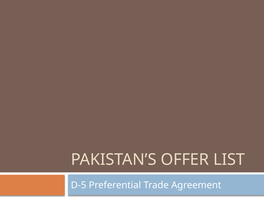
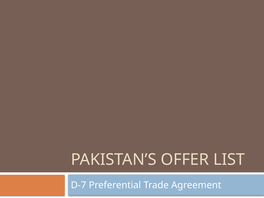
D-5: D-5 -> D-7 (79, 185)
